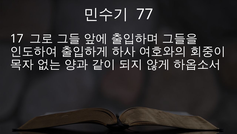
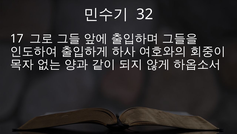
77: 77 -> 32 (145, 14)
